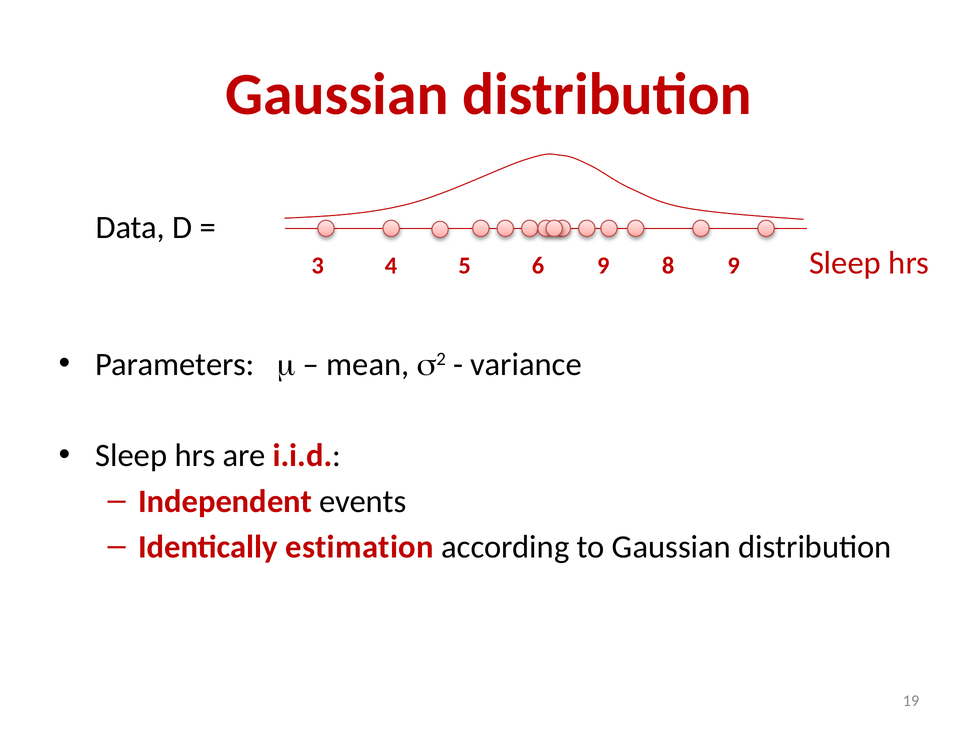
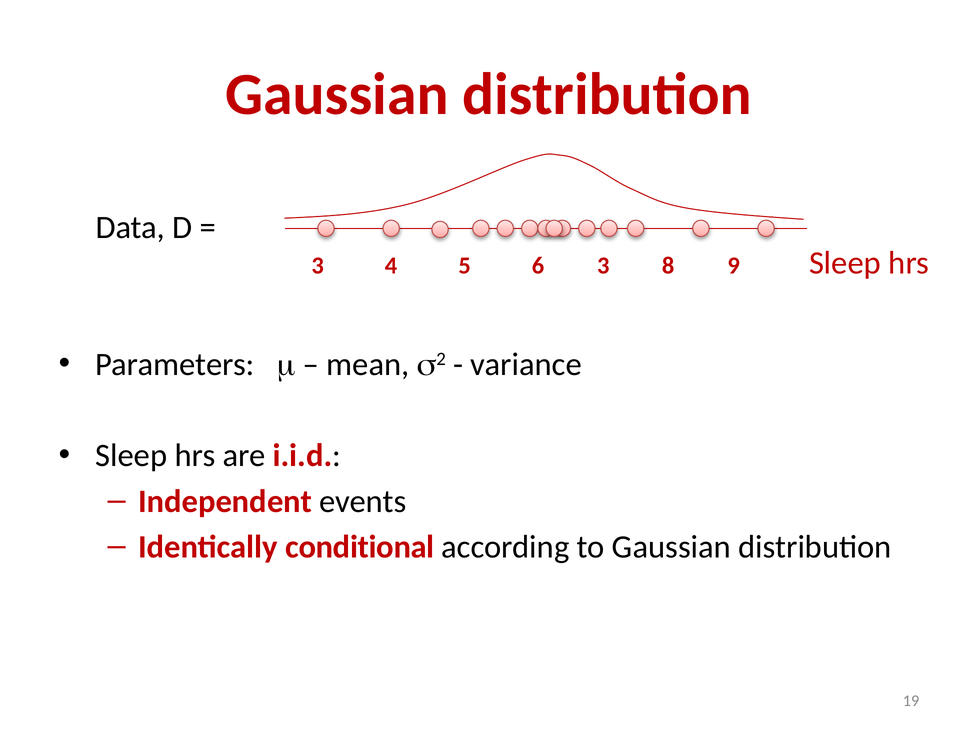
3 9: 9 -> 3 (603, 266)
estimation: estimation -> conditional (360, 547)
